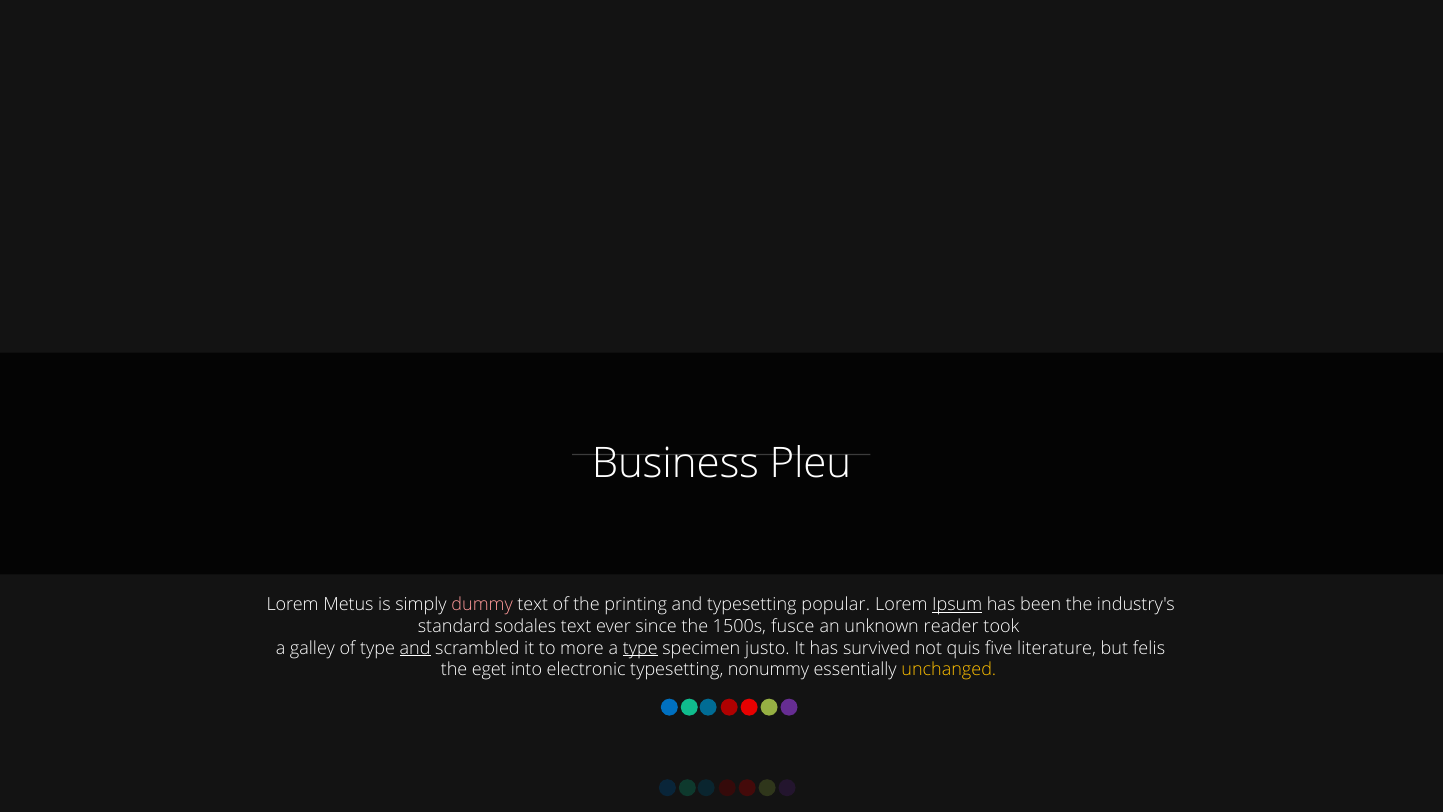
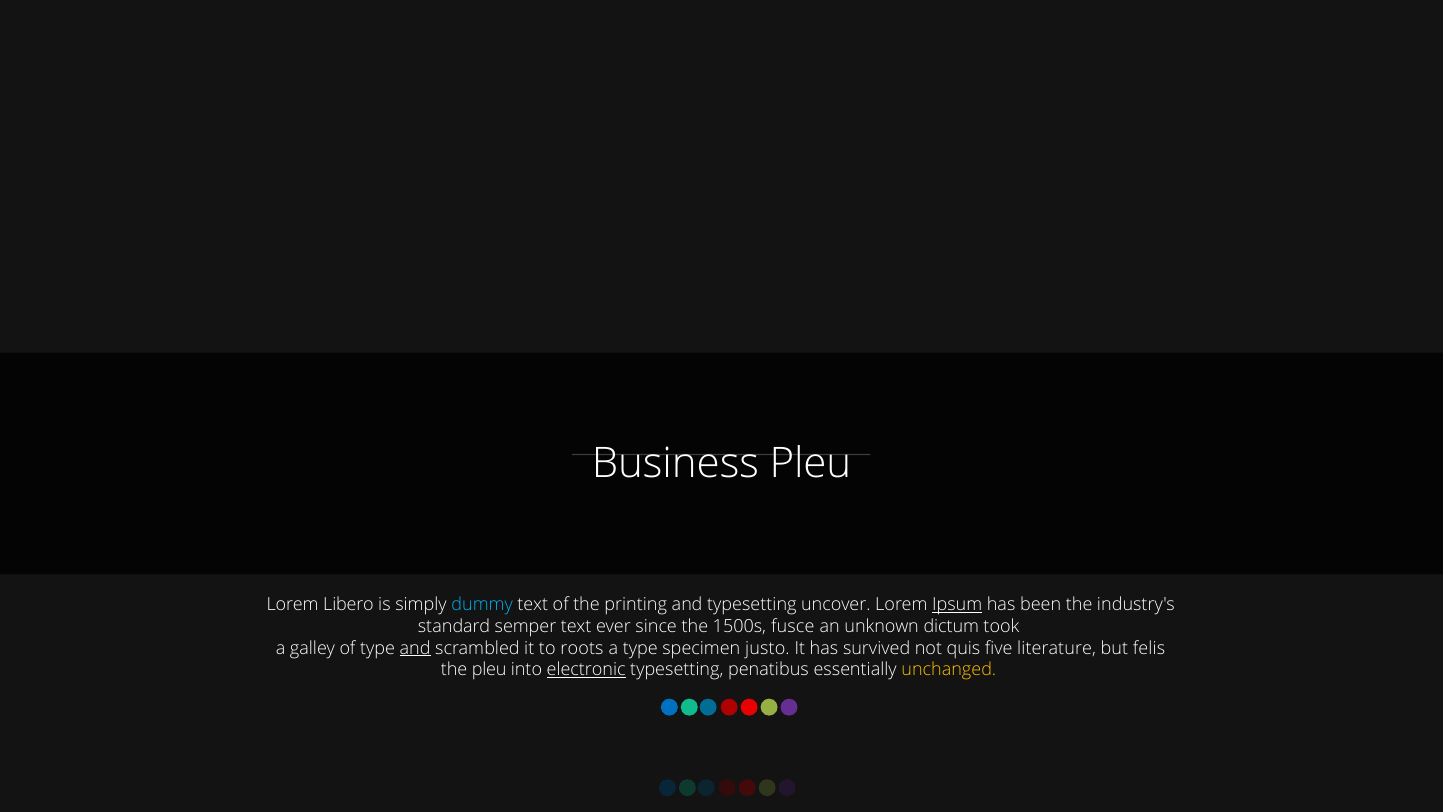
Metus: Metus -> Libero (349, 605)
dummy colour: pink -> light blue (482, 605)
popular: popular -> uncover (836, 605)
sodales: sodales -> semper (525, 626)
reader: reader -> dictum (951, 626)
more: more -> roots (582, 648)
type underline: present -> none (640, 648)
the eget: eget -> pleu (489, 669)
electronic underline: none -> present (586, 669)
nonummy: nonummy -> penatibus (768, 669)
